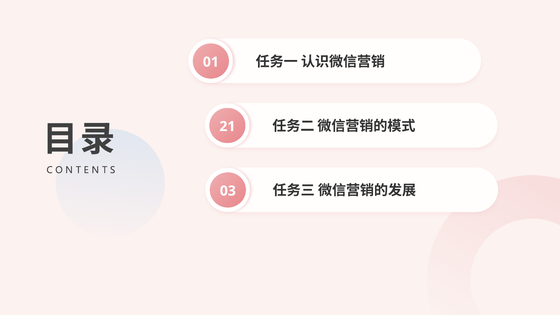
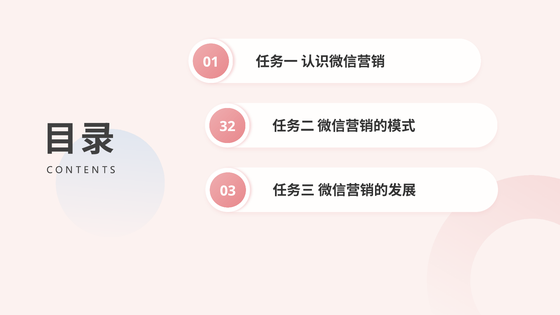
21: 21 -> 32 (227, 126)
